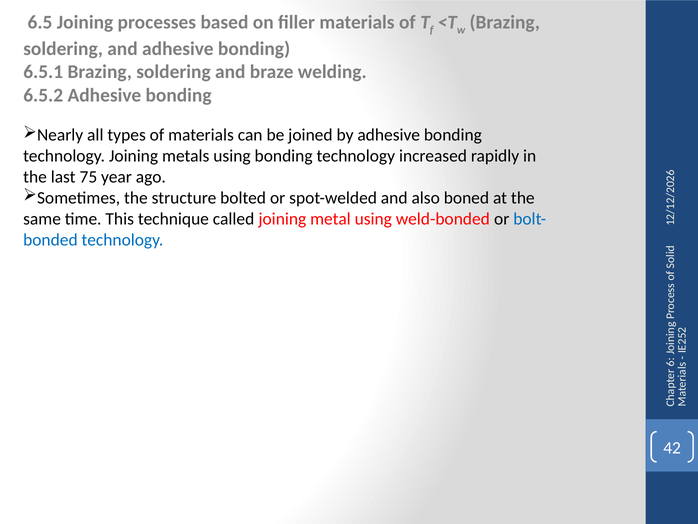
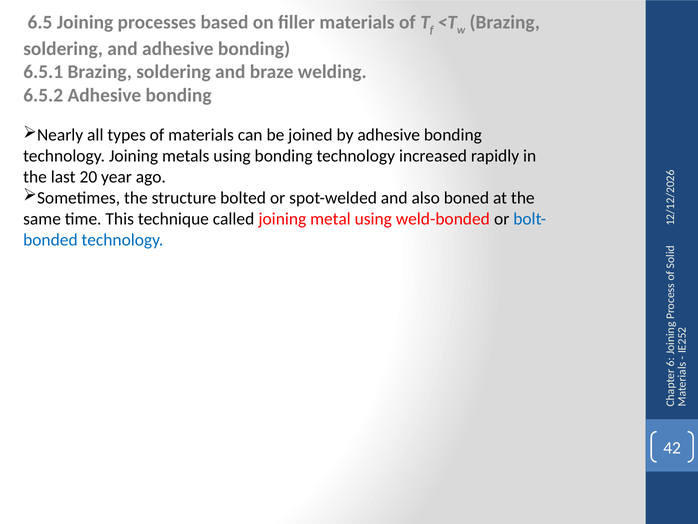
75: 75 -> 20 (88, 177)
